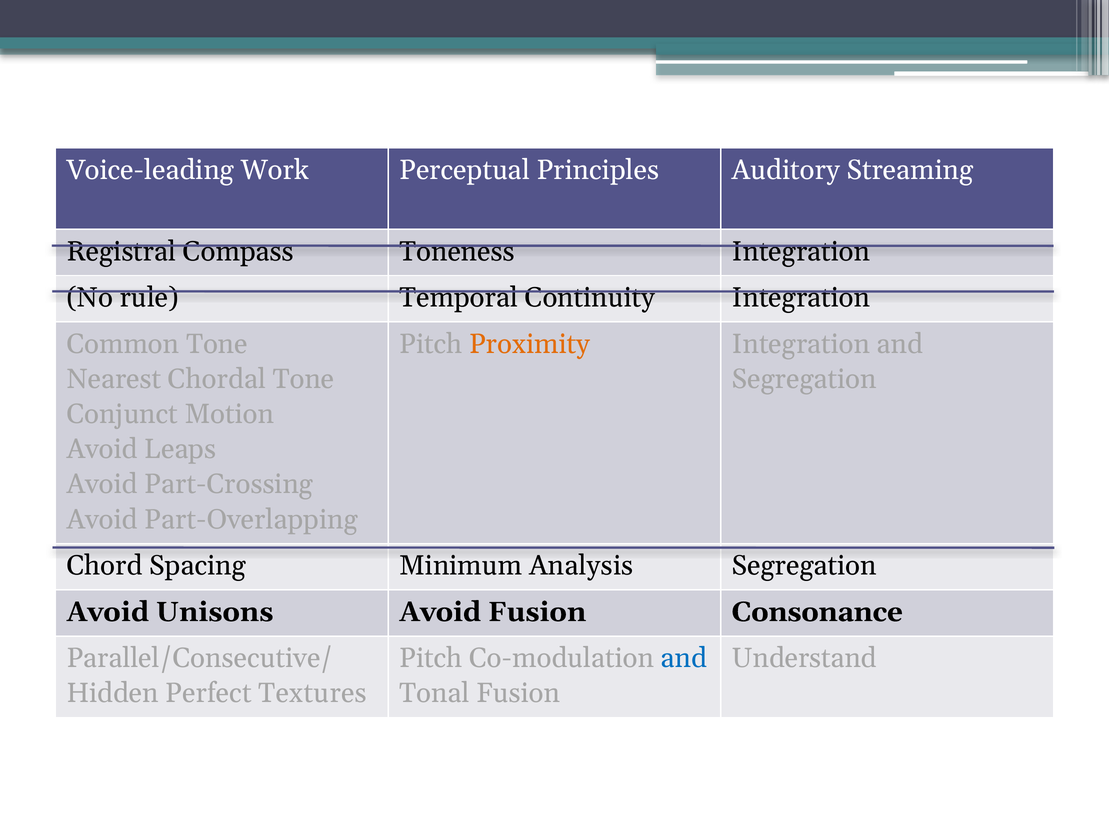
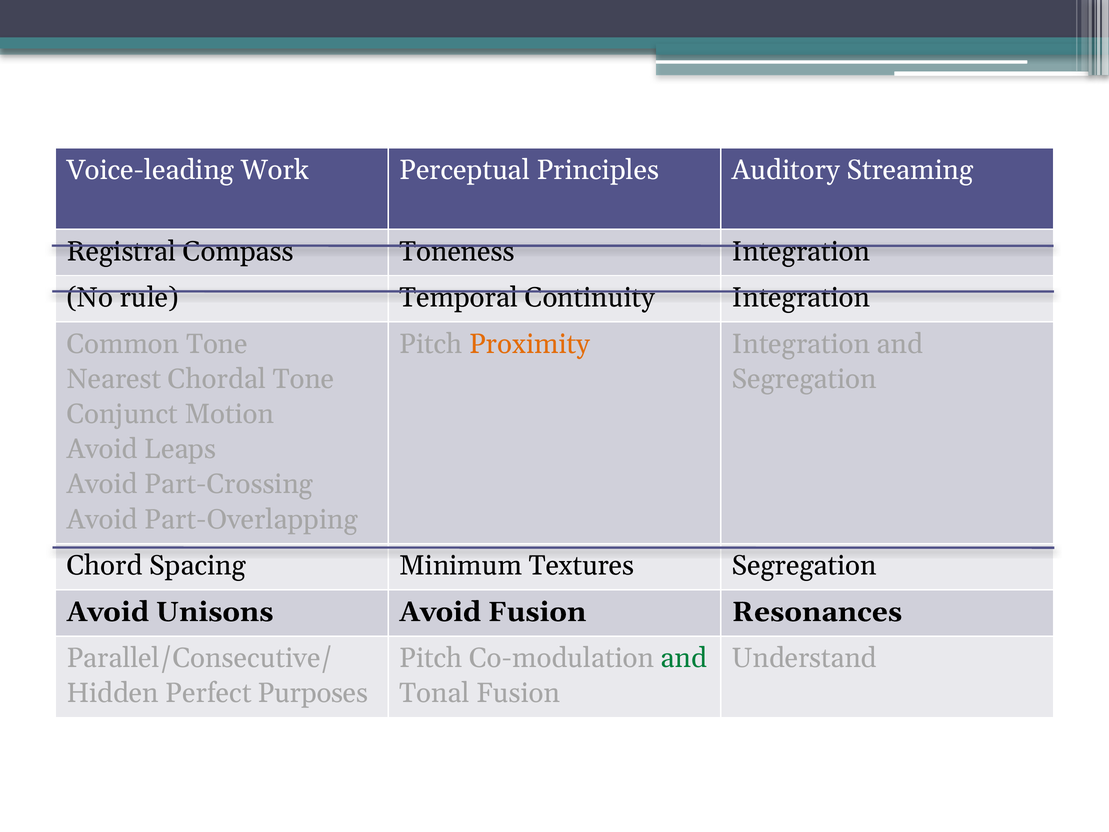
Analysis: Analysis -> Textures (582, 566)
Consonance: Consonance -> Resonances (817, 612)
and colour: blue -> green (684, 658)
Textures: Textures -> Purposes (313, 693)
